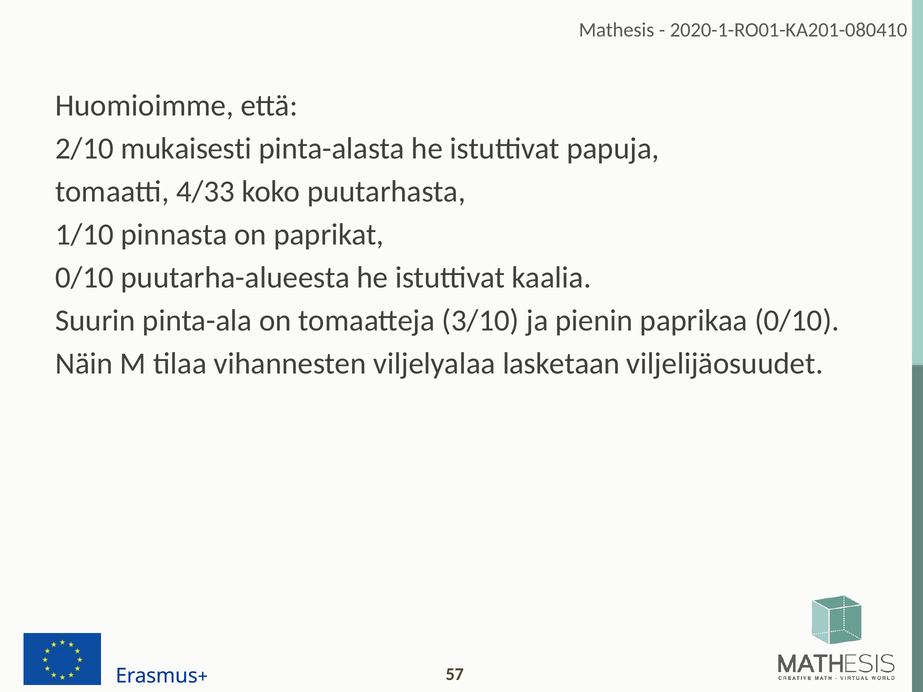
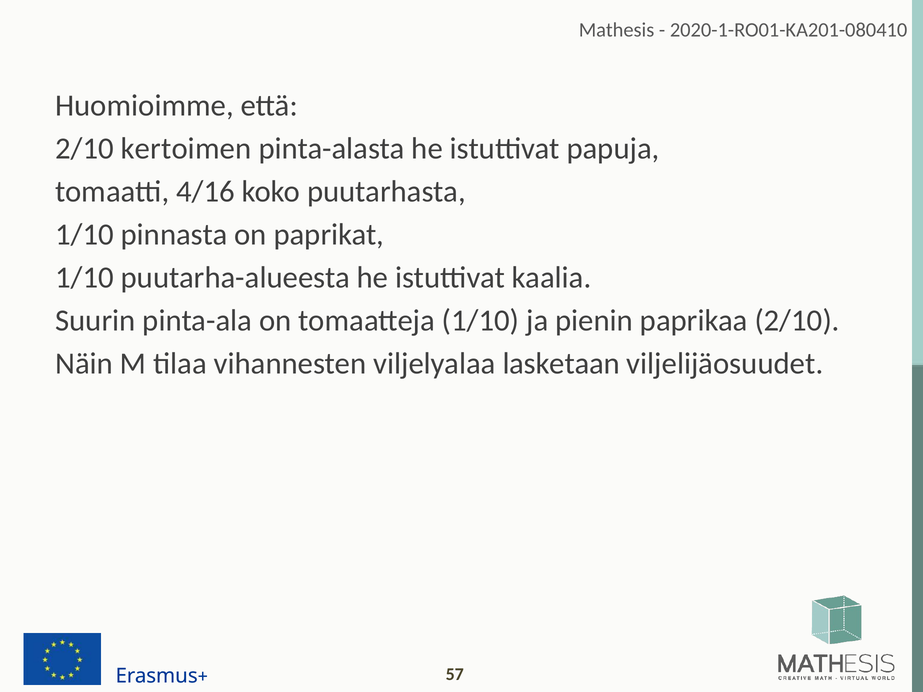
mukaisesti: mukaisesti -> kertoimen (186, 148)
4/33: 4/33 -> 4/16 (205, 192)
0/10: 0/10 -> 1/10 (85, 278)
tomaatteja 3/10: 3/10 -> 1/10 (481, 321)
paprikaa 0/10: 0/10 -> 2/10 (797, 321)
